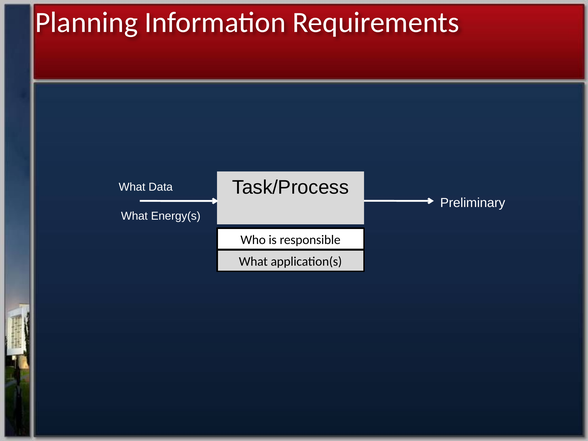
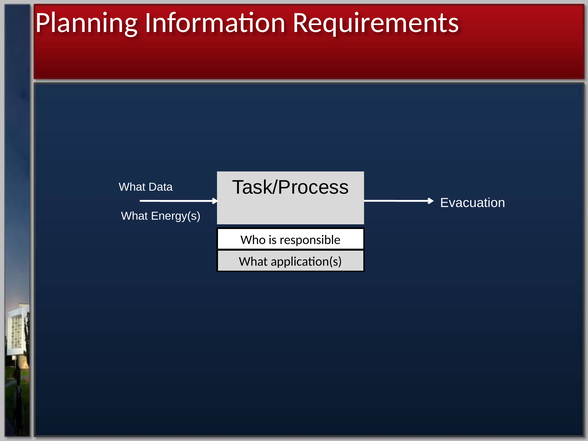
Preliminary: Preliminary -> Evacuation (473, 203)
